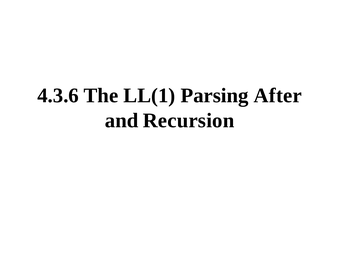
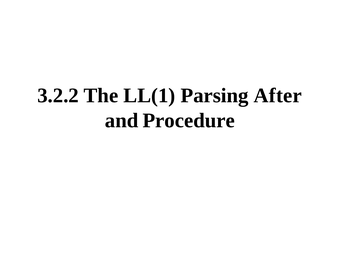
4.3.6: 4.3.6 -> 3.2.2 (58, 96)
Recursion: Recursion -> Procedure (189, 120)
